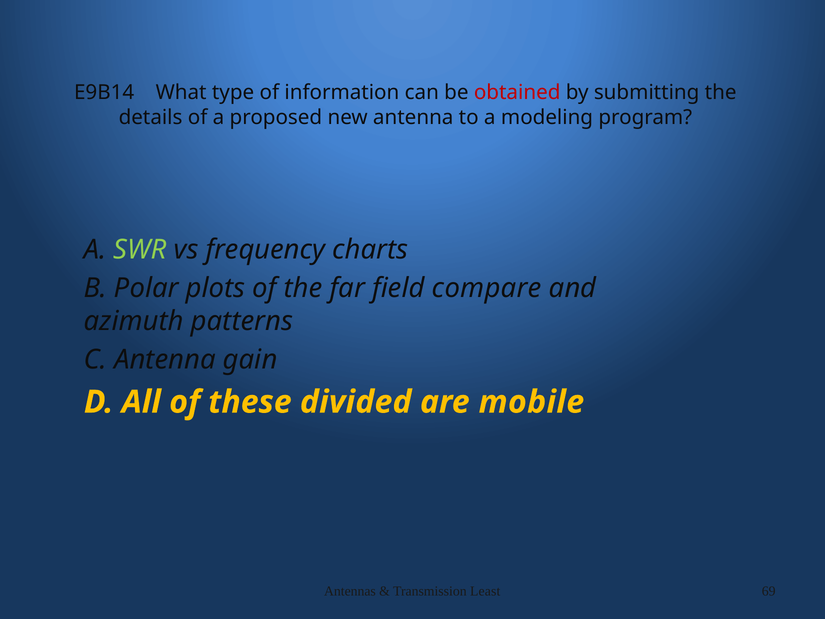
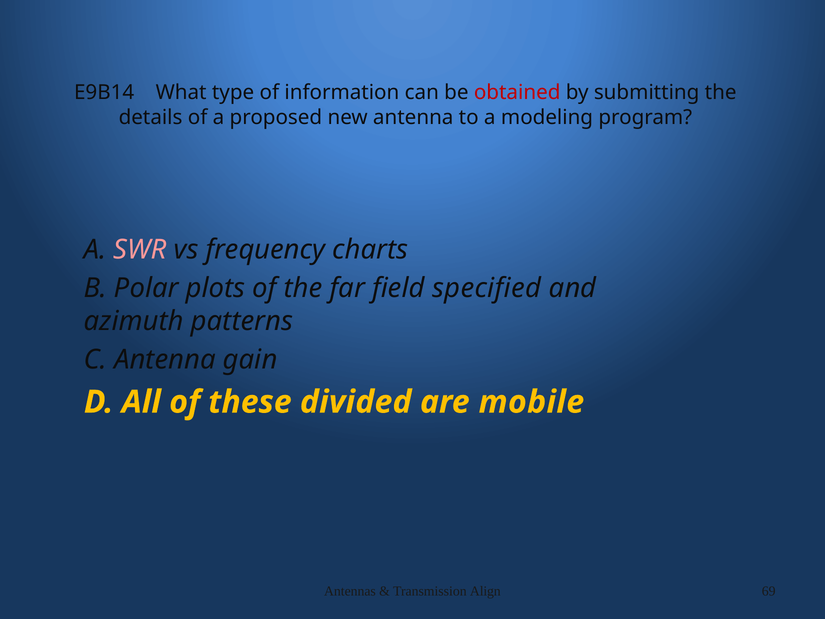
SWR colour: light green -> pink (140, 249)
compare: compare -> specified (487, 288)
Least: Least -> Align (485, 591)
